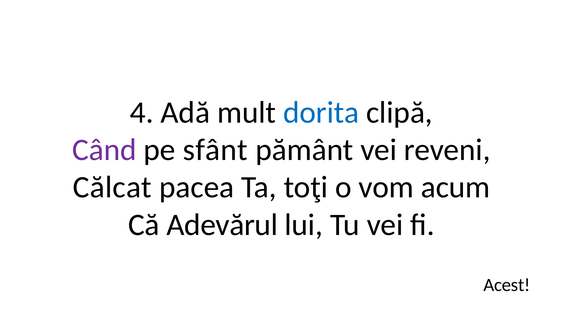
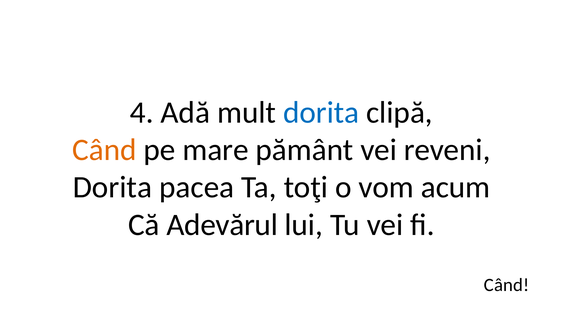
Când colour: purple -> orange (104, 150)
sfânt: sfânt -> mare (216, 150)
Călcat: Călcat -> Dorita (112, 188)
Acest: Acest -> Când (507, 286)
